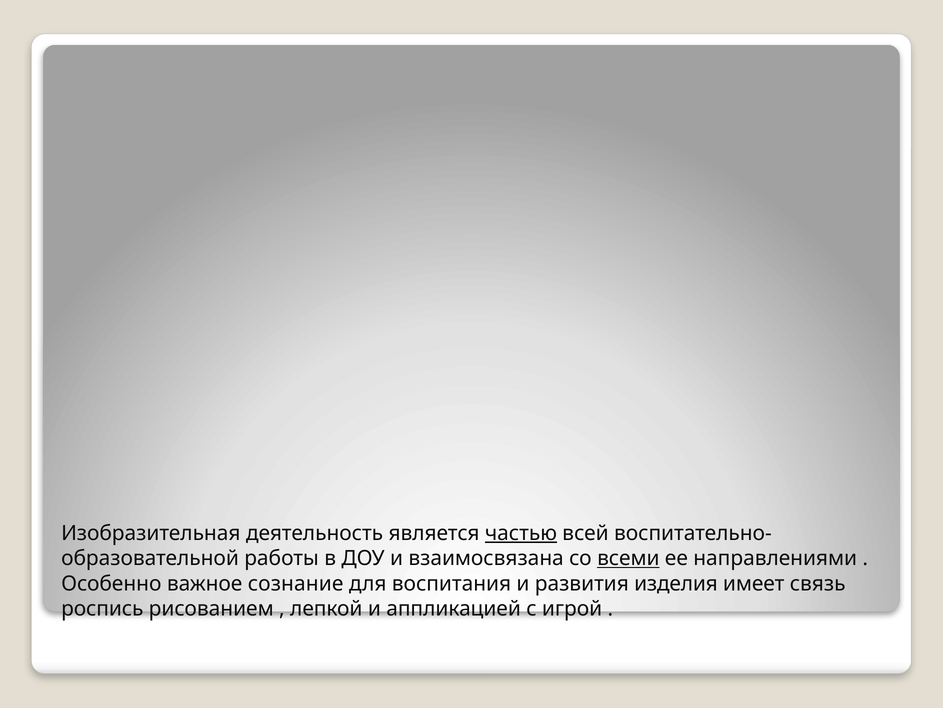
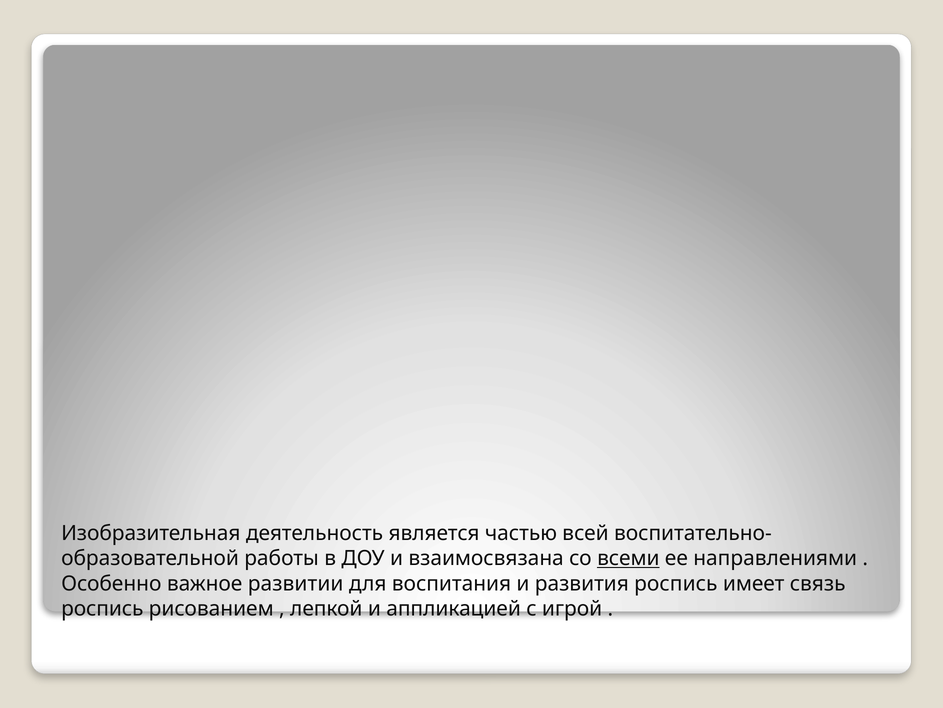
частью underline: present -> none (521, 533)
сознание: сознание -> развитии (296, 583)
развития изделия: изделия -> роспись (676, 583)
